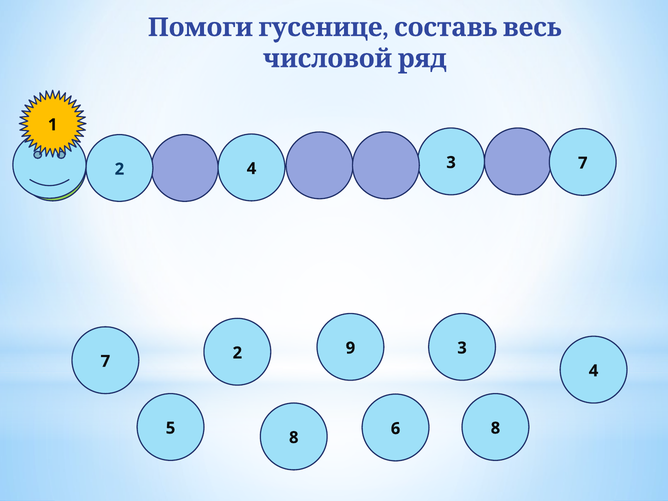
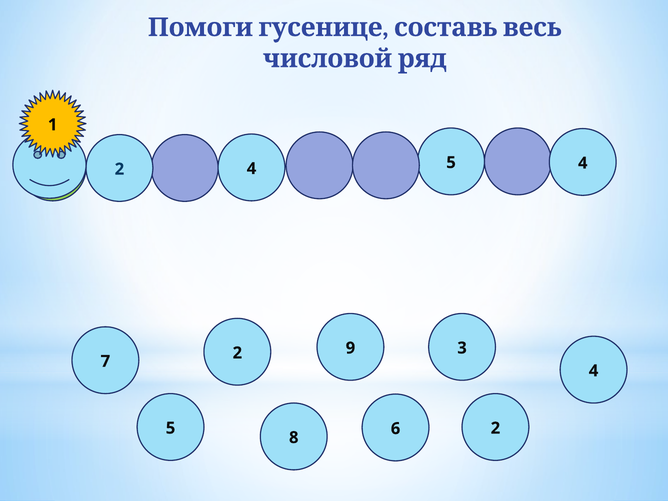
3: 3 -> 5 (451, 163)
2 7: 7 -> 4 (583, 163)
6 8: 8 -> 2 (495, 428)
